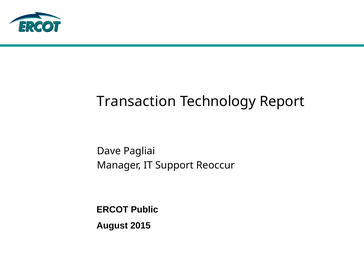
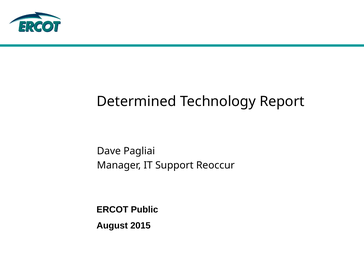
Transaction: Transaction -> Determined (136, 101)
